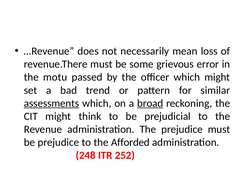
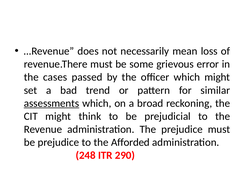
motu: motu -> cases (55, 78)
broad underline: present -> none (150, 104)
252: 252 -> 290 (125, 156)
